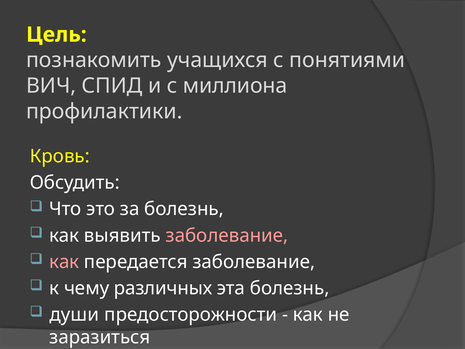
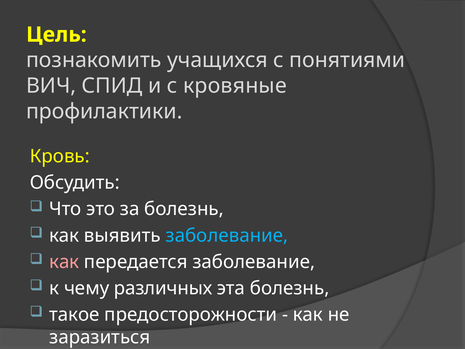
миллиона: миллиона -> кровяные (235, 86)
заболевание colour: pink -> light blue (227, 235)
души: души -> такое (74, 314)
